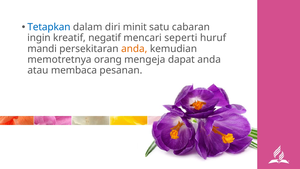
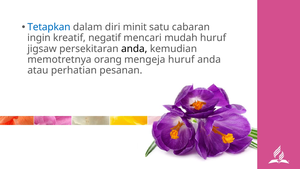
seperti: seperti -> mudah (181, 38)
mandi: mandi -> jigsaw (42, 49)
anda colour: orange -> black (134, 49)
mengeja dapat: dapat -> huruf (181, 59)
membaca: membaca -> perhatian (74, 70)
